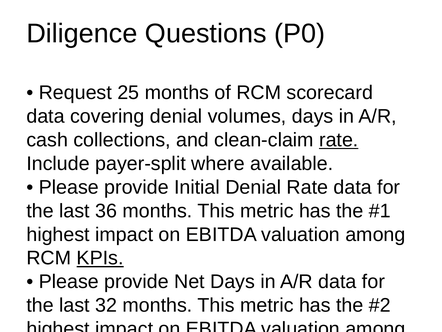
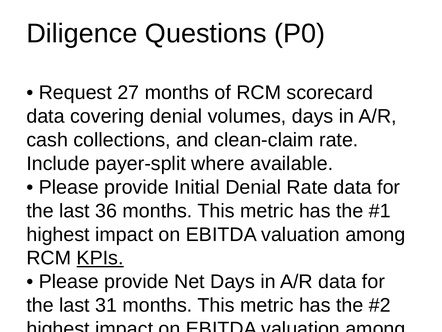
25: 25 -> 27 (128, 93)
rate underline: present -> none (339, 140)
32: 32 -> 31 (106, 305)
